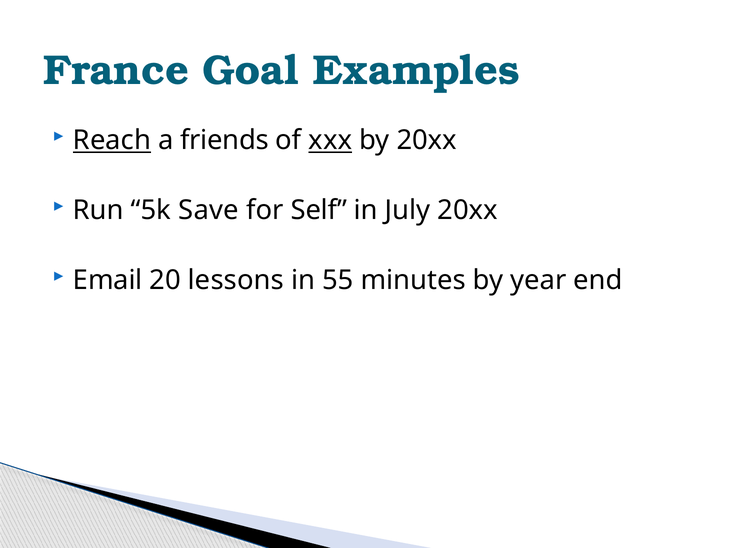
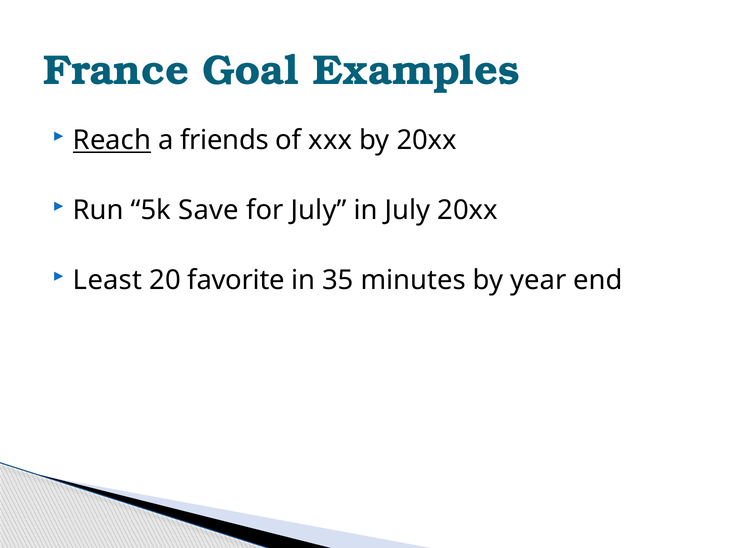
xxx underline: present -> none (330, 140)
for Self: Self -> July (319, 210)
Email: Email -> Least (108, 280)
lessons: lessons -> favorite (236, 280)
55: 55 -> 35 (338, 280)
